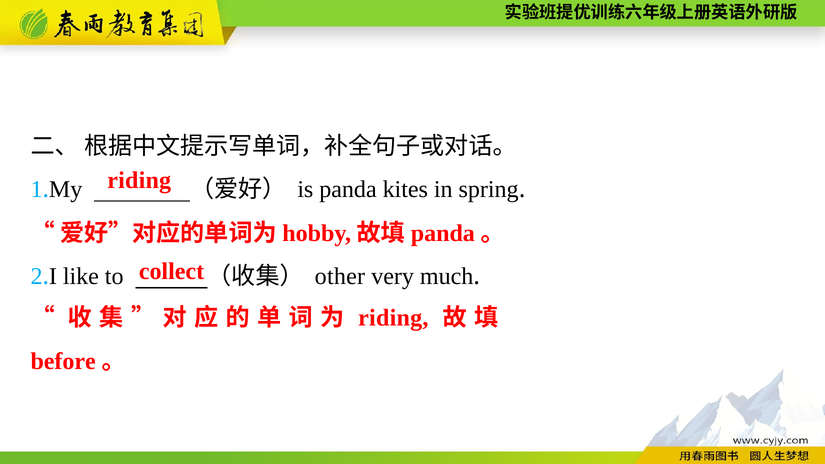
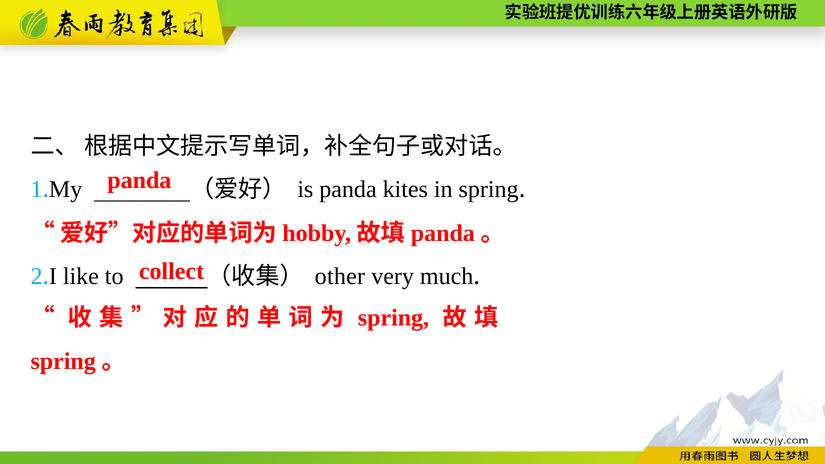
riding: riding -> panda (139, 180)
riding: riding -> spring (393, 318)
before: before -> spring (63, 361)
